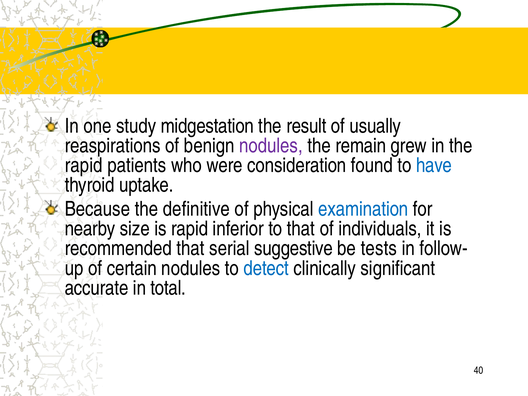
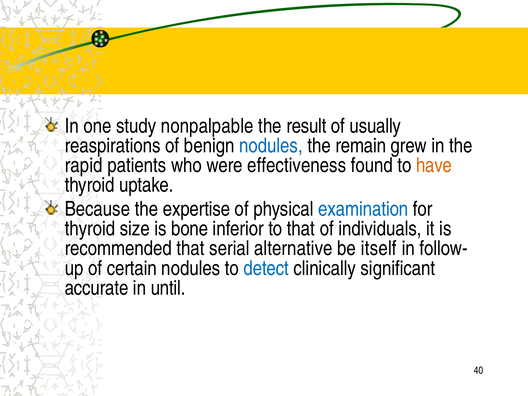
midgestation: midgestation -> nonpalpable (207, 126)
nodules colour: purple -> blue (271, 146)
consideration: consideration -> effectiveness (297, 165)
have colour: blue -> orange (434, 165)
definitive: definitive -> expertise (197, 209)
nearby: nearby -> thyroid (90, 229)
is rapid: rapid -> bone (190, 229)
suggestive: suggestive -> alternative (293, 249)
tests: tests -> itself (379, 249)
total: total -> until (168, 288)
